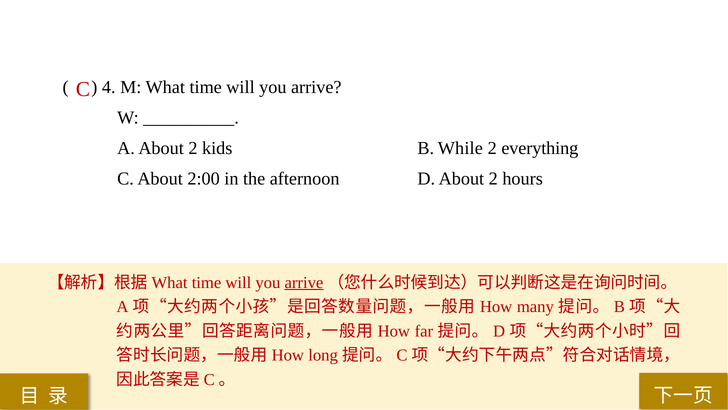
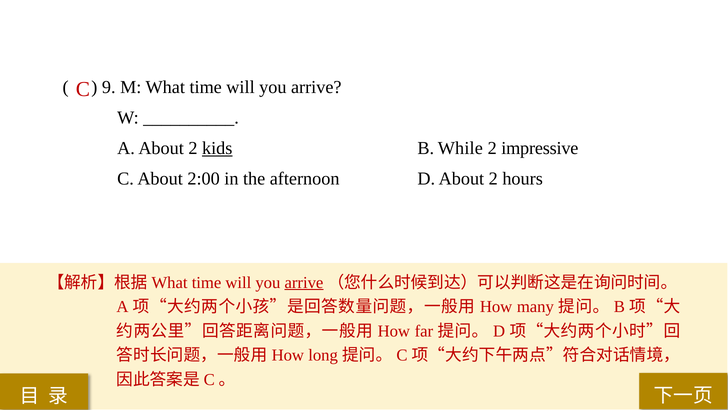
4: 4 -> 9 (109, 87)
kids underline: none -> present (217, 148)
everything: everything -> impressive (540, 148)
